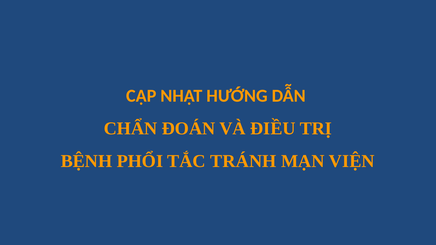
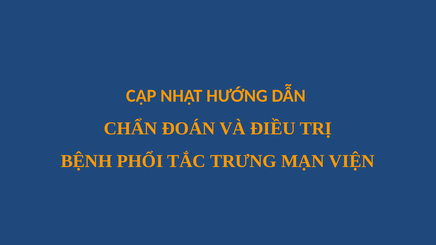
TRÁNH: TRÁNH -> TRƯNG (243, 161)
